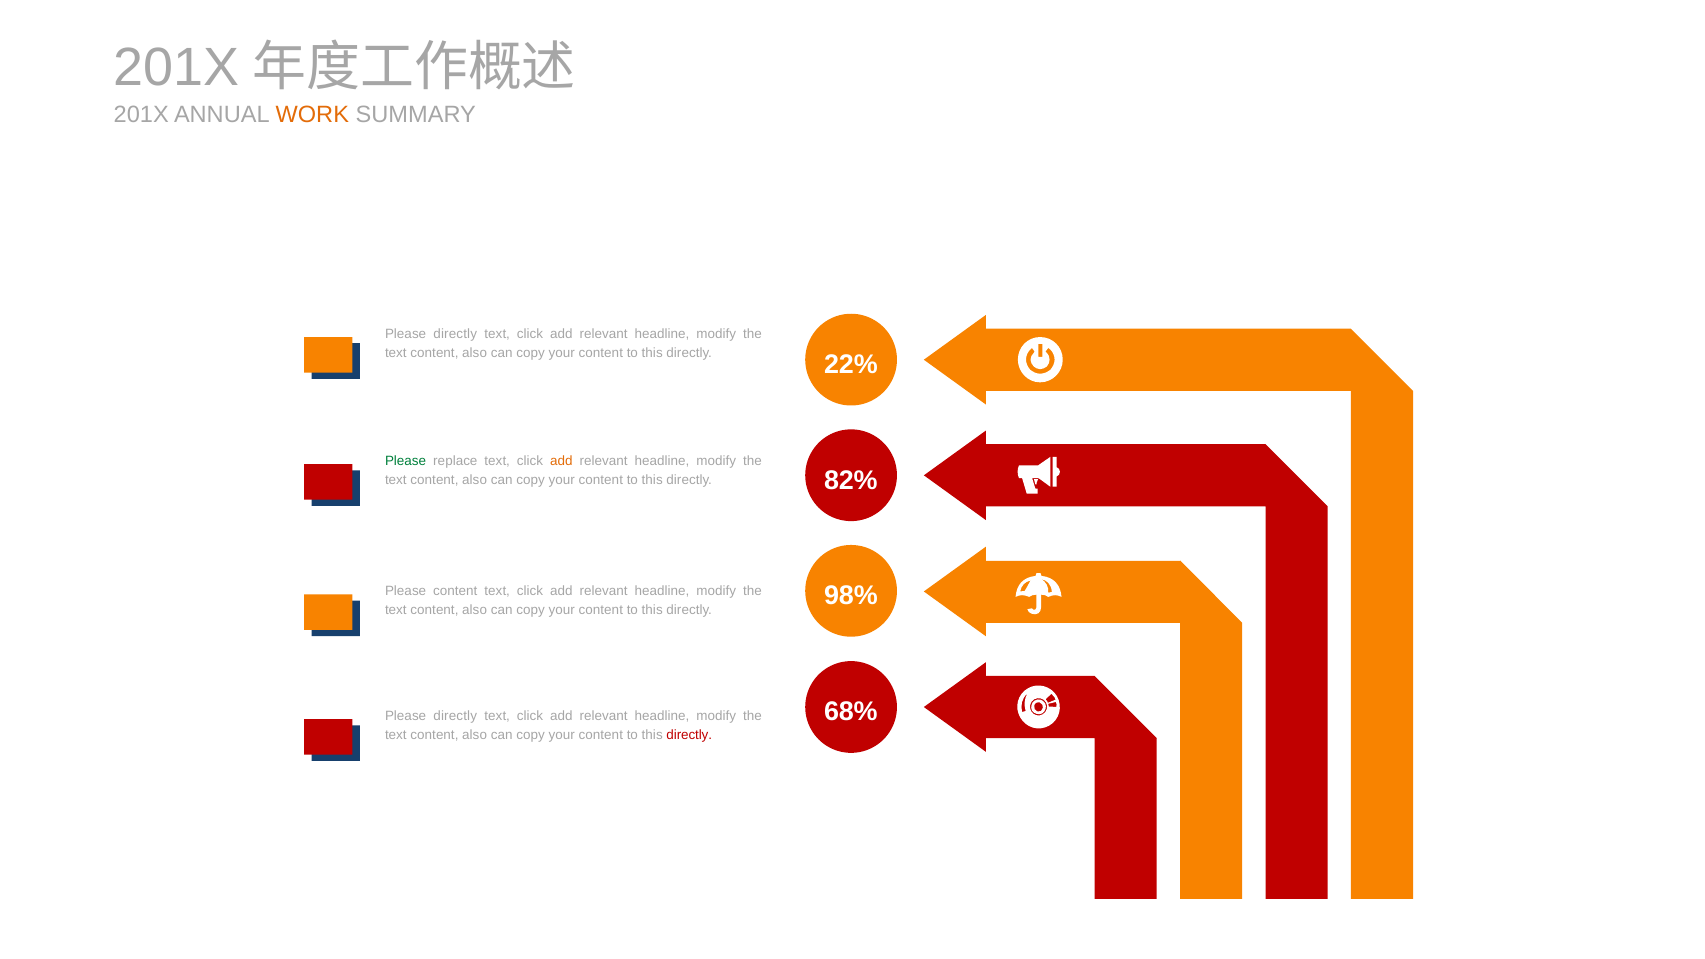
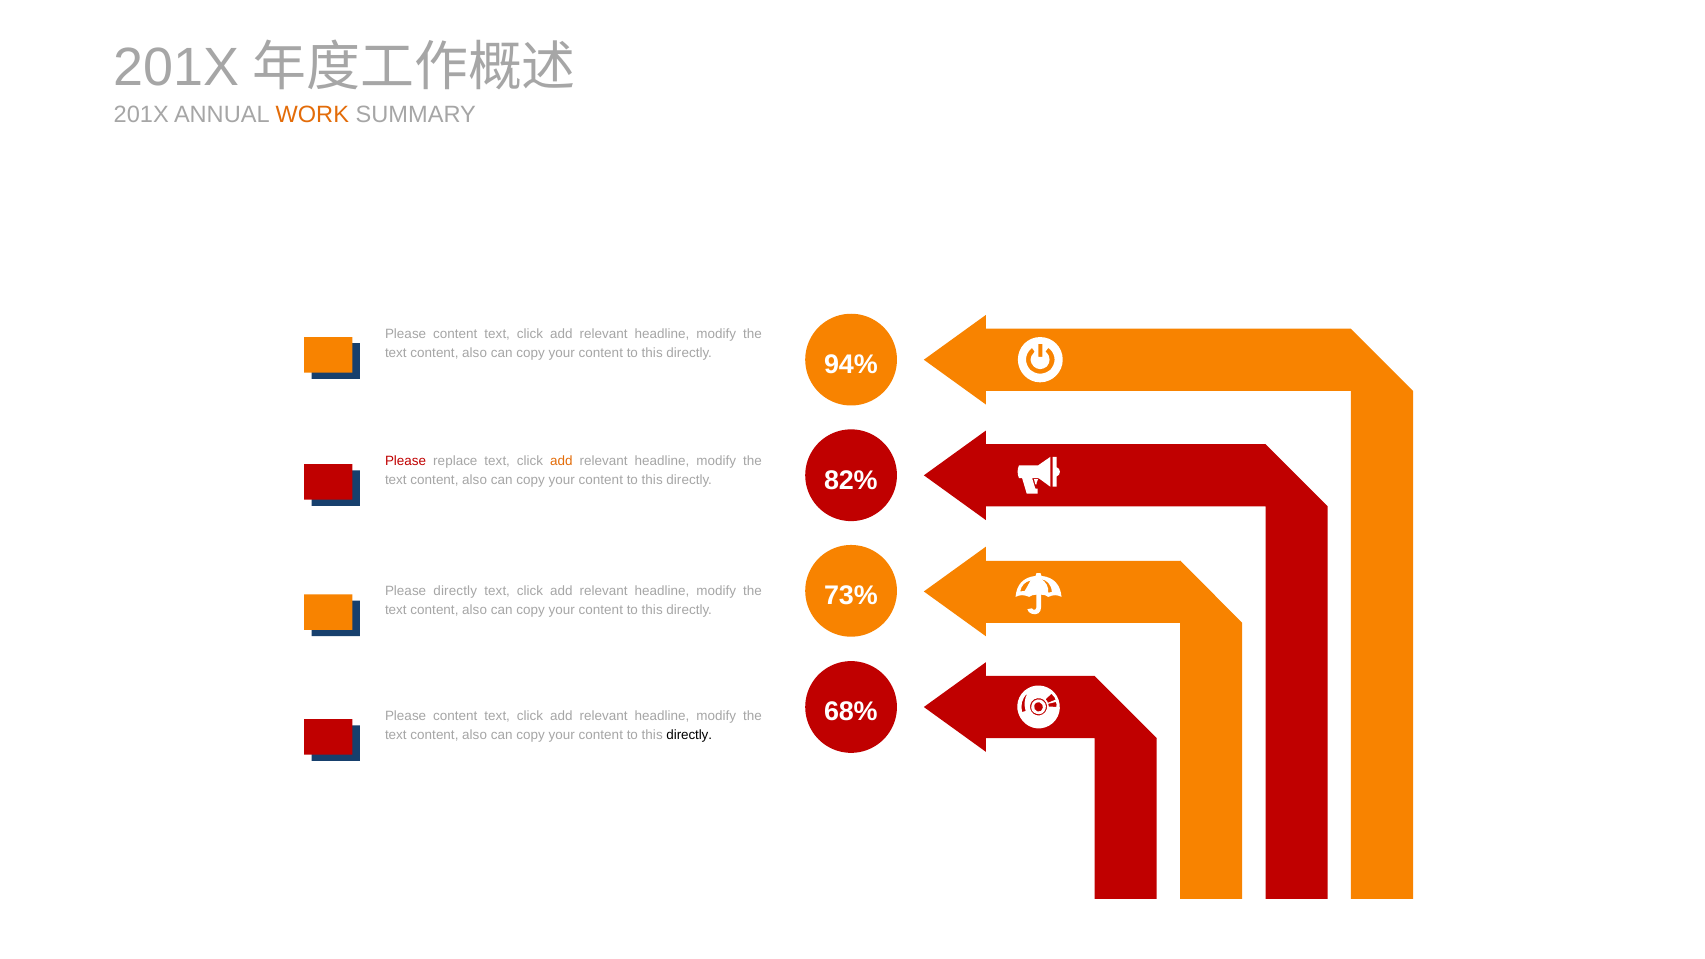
directly: directly -> content (455, 334)
22%: 22% -> 94% (851, 365)
Please colour: green -> red (406, 461)
98%: 98% -> 73% (851, 596)
Please content: content -> directly (455, 591)
directly: directly -> content (455, 716)
directly colour: red -> black (689, 735)
